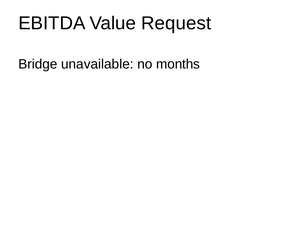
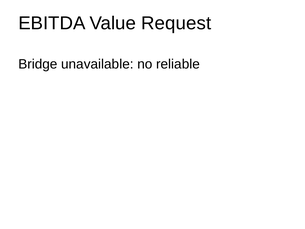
months: months -> reliable (178, 64)
